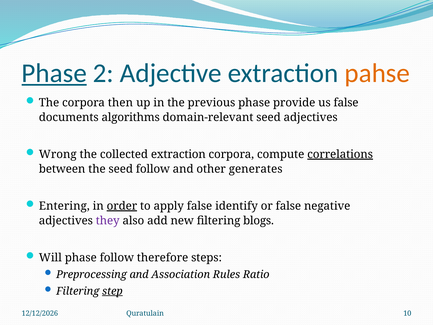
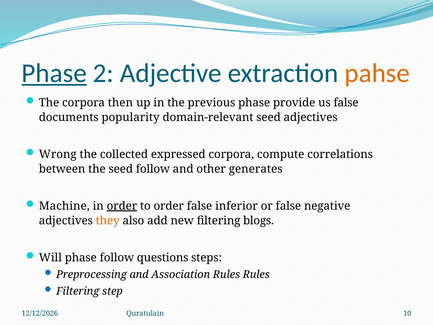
algorithms: algorithms -> popularity (131, 117)
collected extraction: extraction -> expressed (178, 154)
correlations underline: present -> none (340, 154)
Entering: Entering -> Machine (64, 206)
to apply: apply -> order (169, 206)
identify: identify -> inferior (236, 206)
they colour: purple -> orange (108, 221)
therefore: therefore -> questions (163, 257)
Rules Ratio: Ratio -> Rules (256, 274)
step underline: present -> none (112, 291)
